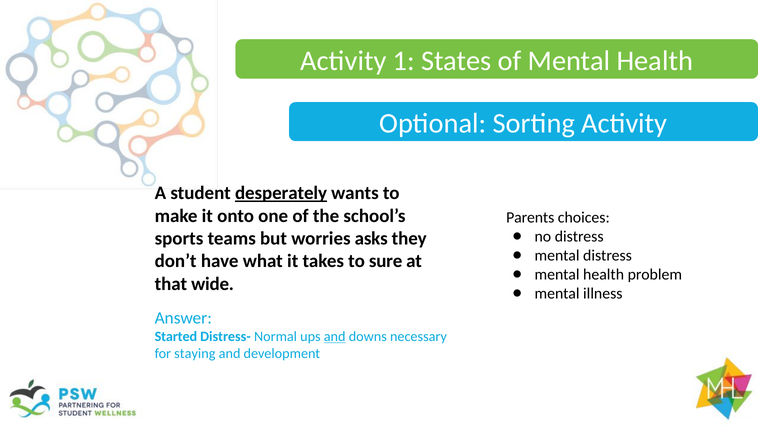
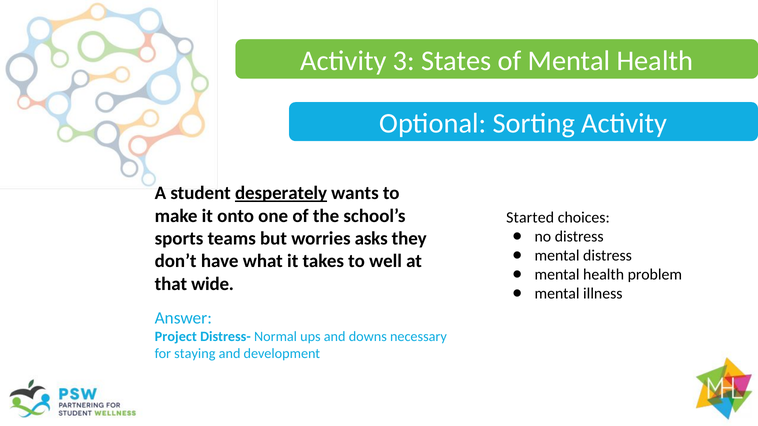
1: 1 -> 3 (404, 61)
Parents: Parents -> Started (530, 218)
sure: sure -> well (386, 261)
Started: Started -> Project (176, 337)
and underline: present -> none (335, 337)
